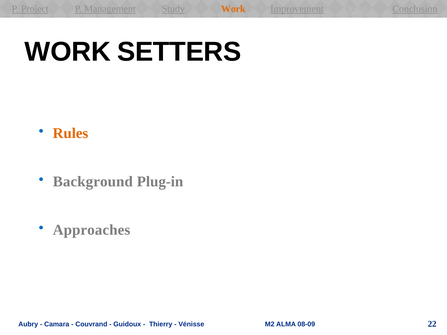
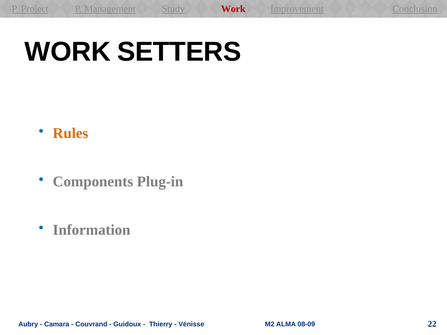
Work colour: orange -> red (233, 9)
Background: Background -> Components (93, 182)
Approaches: Approaches -> Information (92, 230)
